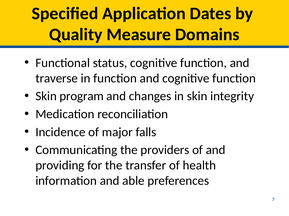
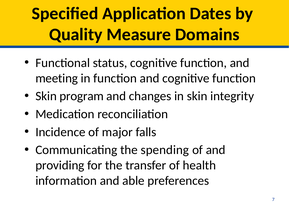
traverse: traverse -> meeting (57, 78)
providers: providers -> spending (165, 150)
